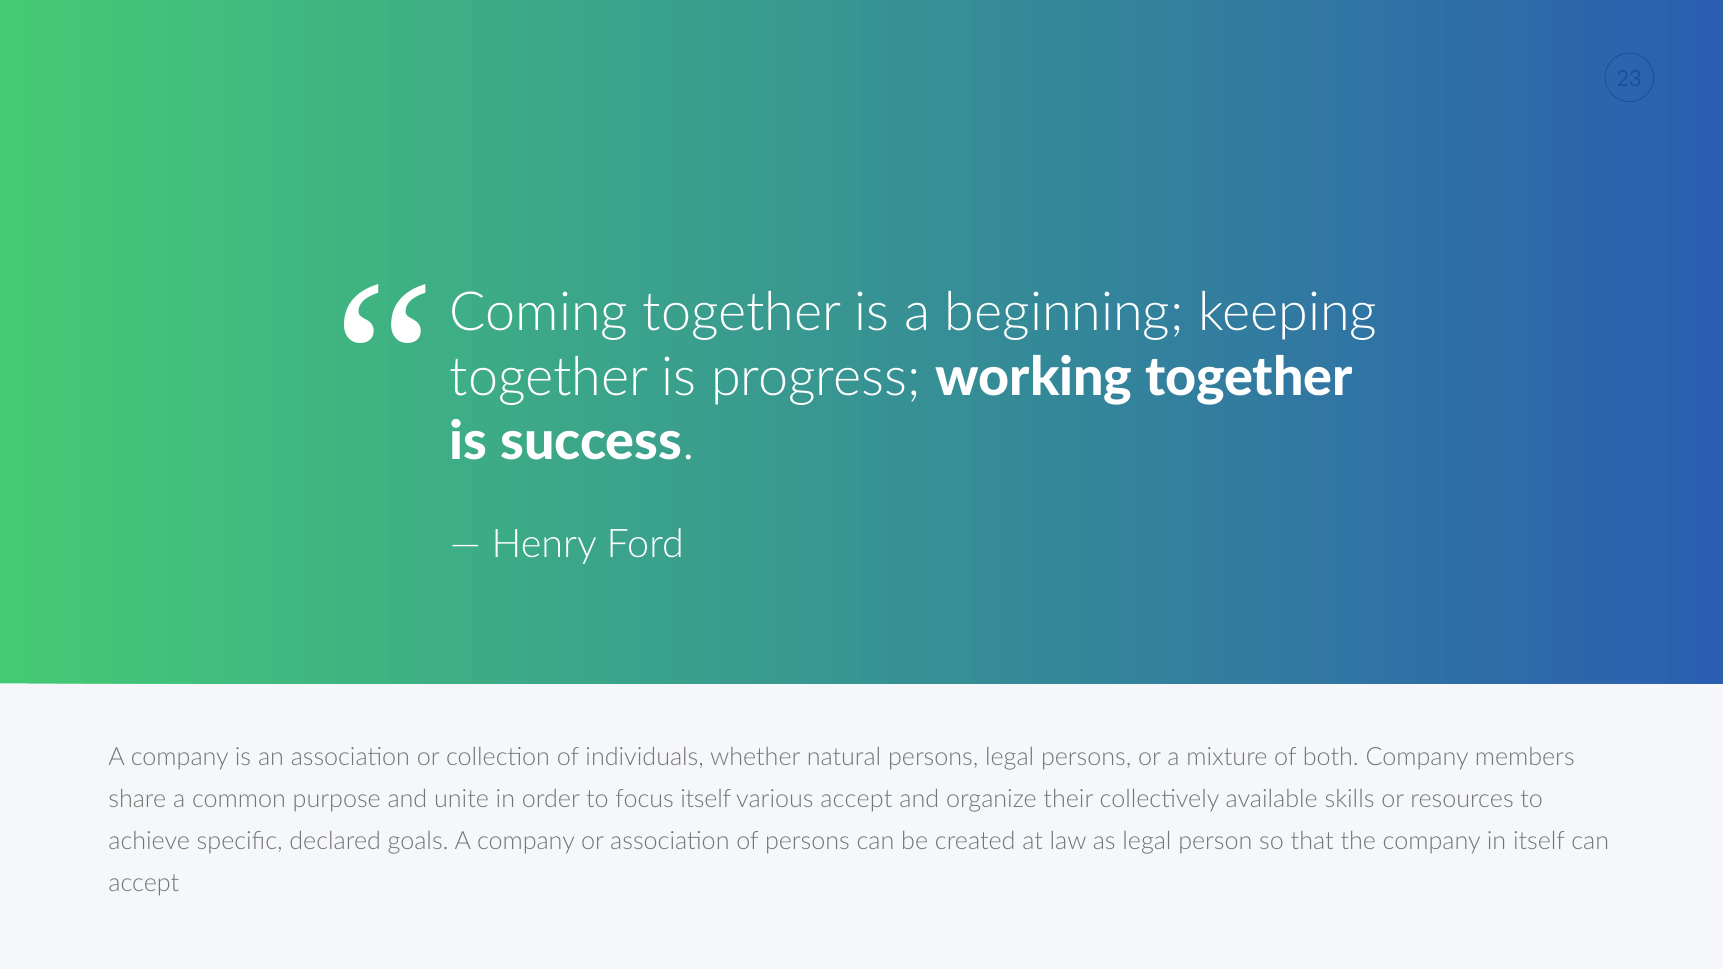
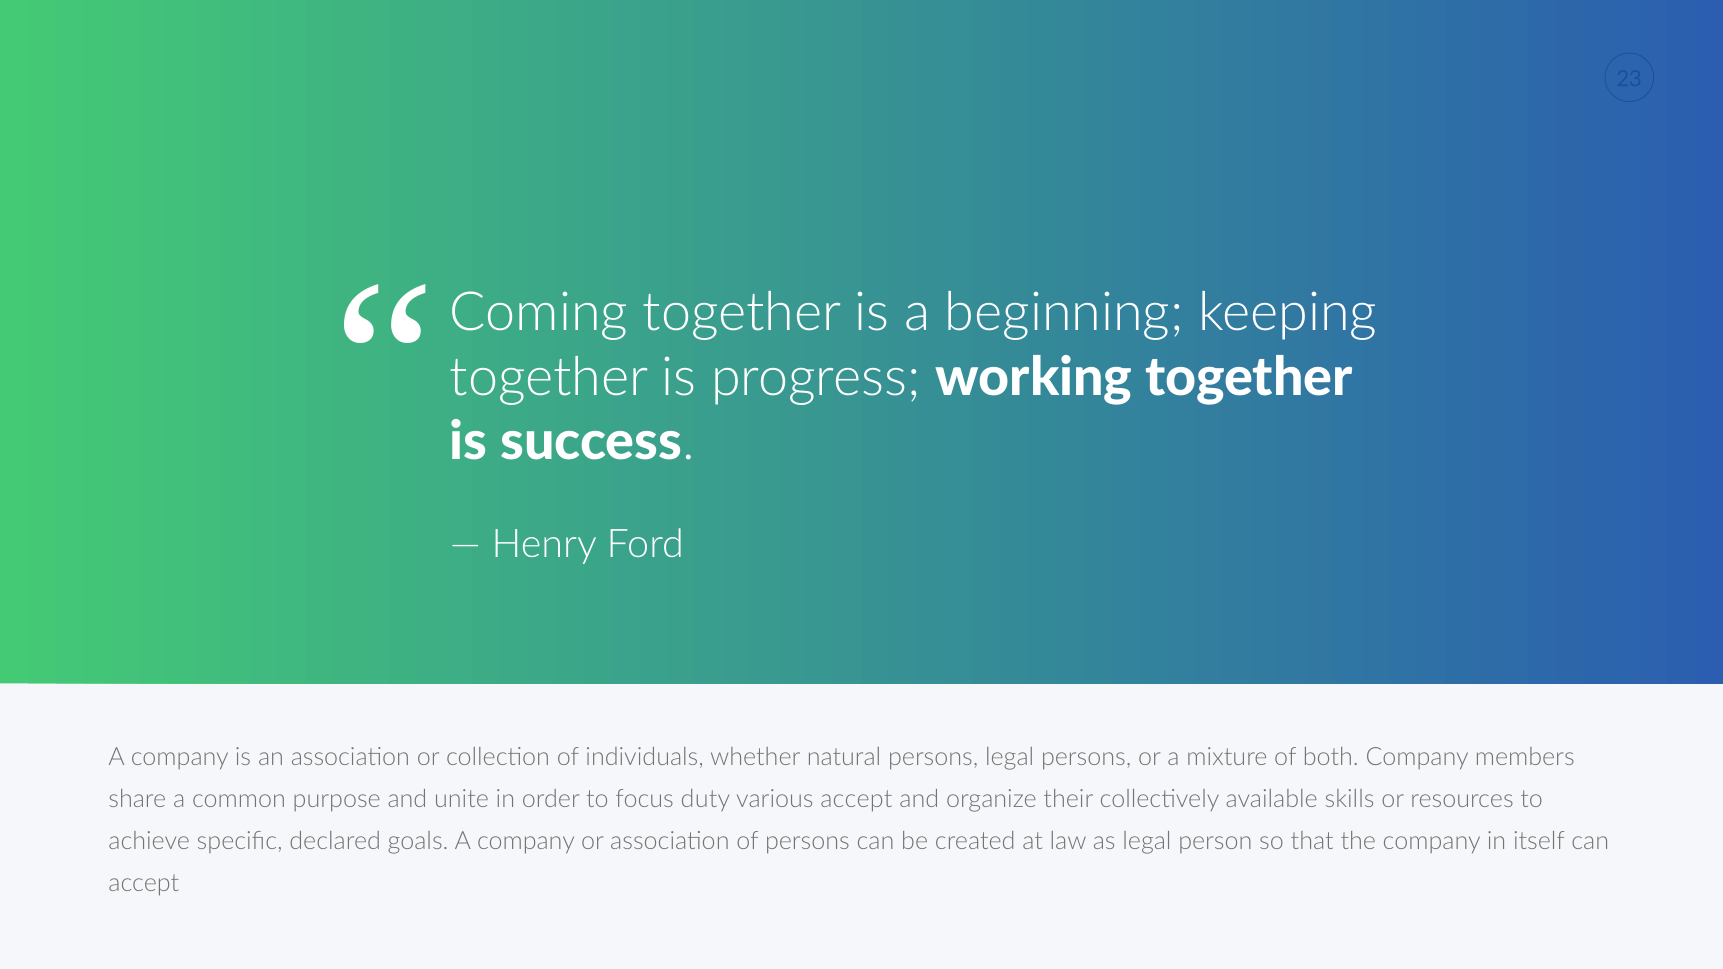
focus itself: itself -> duty (705, 799)
